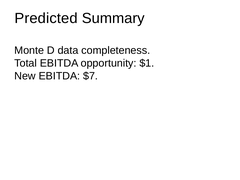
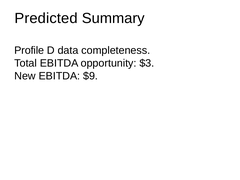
Monte: Monte -> Profile (29, 50)
$1: $1 -> $3 (147, 63)
$7: $7 -> $9 (91, 76)
